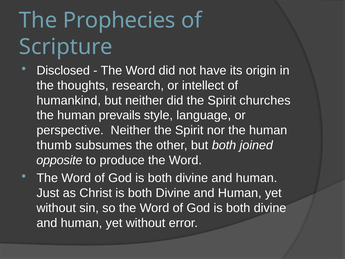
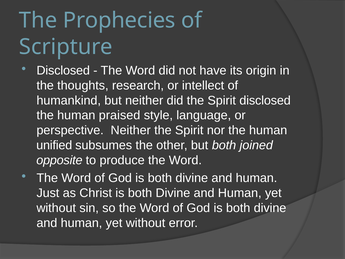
Spirit churches: churches -> disclosed (265, 100)
prevails: prevails -> praised (120, 115)
thumb: thumb -> unified (54, 145)
